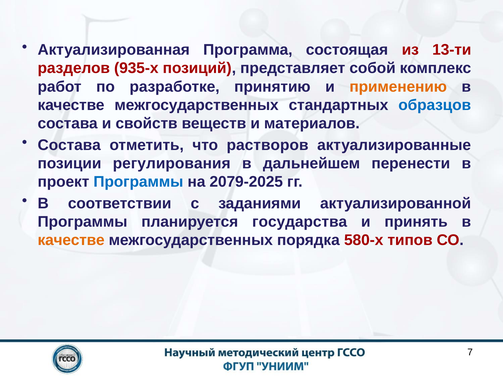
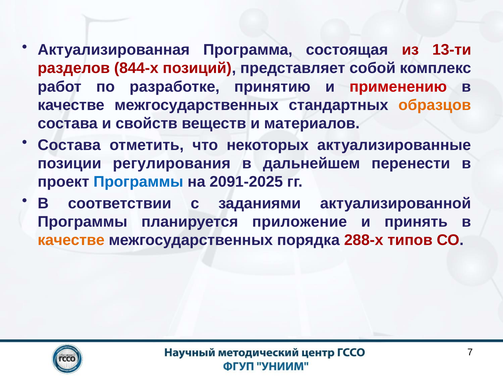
935-х: 935-х -> 844-х (136, 68)
применению colour: orange -> red (398, 87)
образцов colour: blue -> orange (435, 105)
растворов: растворов -> некоторых (268, 145)
2079-2025: 2079-2025 -> 2091-2025 (246, 182)
государства: государства -> приложение (300, 222)
580-х: 580-х -> 288-х (364, 240)
